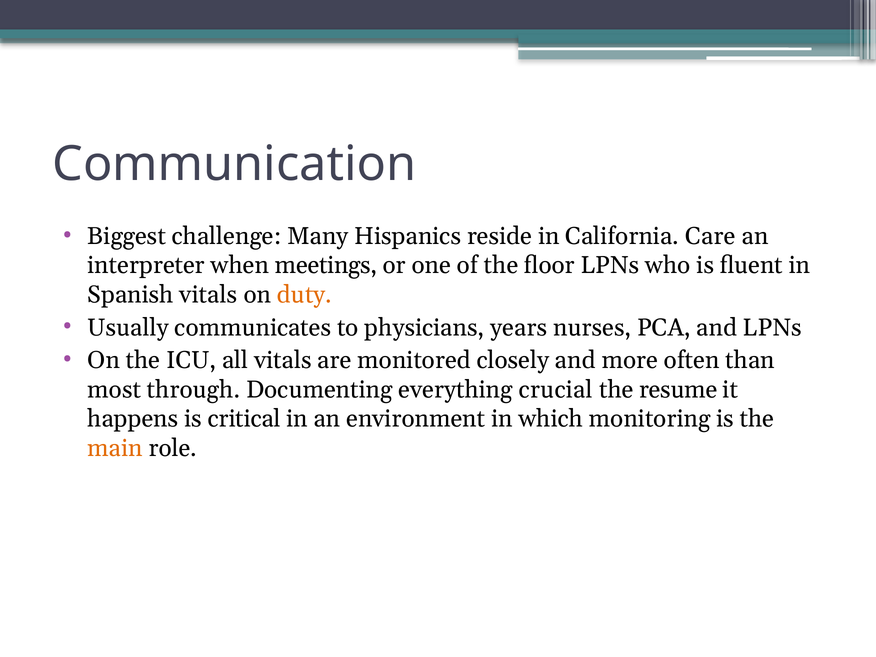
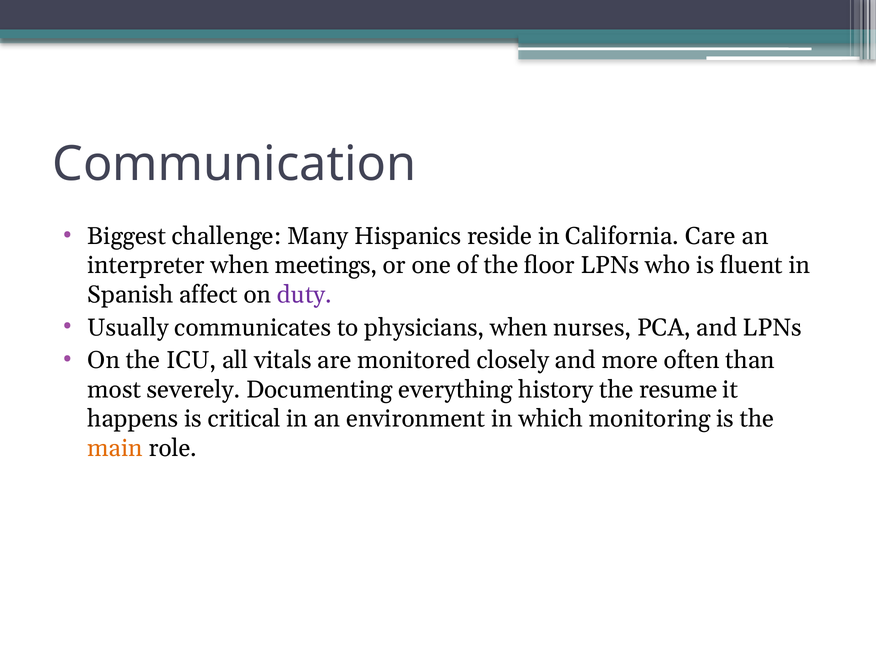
Spanish vitals: vitals -> affect (209, 295)
duty colour: orange -> purple (304, 295)
physicians years: years -> when (519, 328)
through: through -> severely (194, 390)
crucial: crucial -> history (556, 390)
